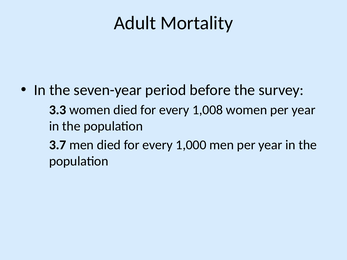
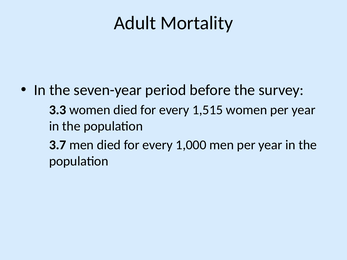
1,008: 1,008 -> 1,515 (208, 110)
